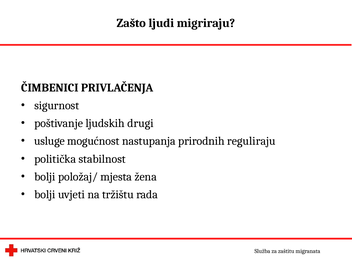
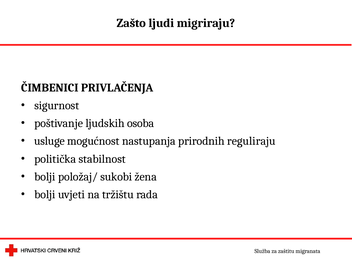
drugi: drugi -> osoba (141, 123)
mjesta: mjesta -> sukobi (116, 177)
